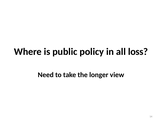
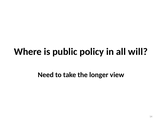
loss: loss -> will (138, 51)
